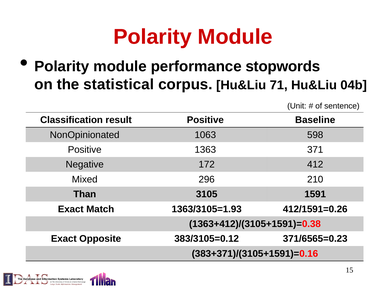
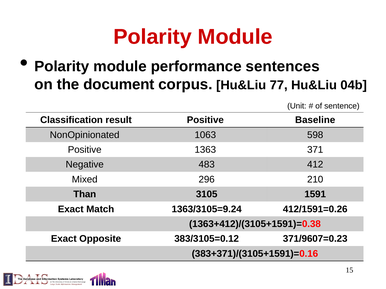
stopwords: stopwords -> sentences (283, 67)
statistical: statistical -> document (119, 85)
71: 71 -> 77 (279, 85)
172: 172 -> 483 (207, 165)
1363/3105=1.93: 1363/3105=1.93 -> 1363/3105=9.24 (207, 209)
371/6565=0.23: 371/6565=0.23 -> 371/9607=0.23 (315, 239)
